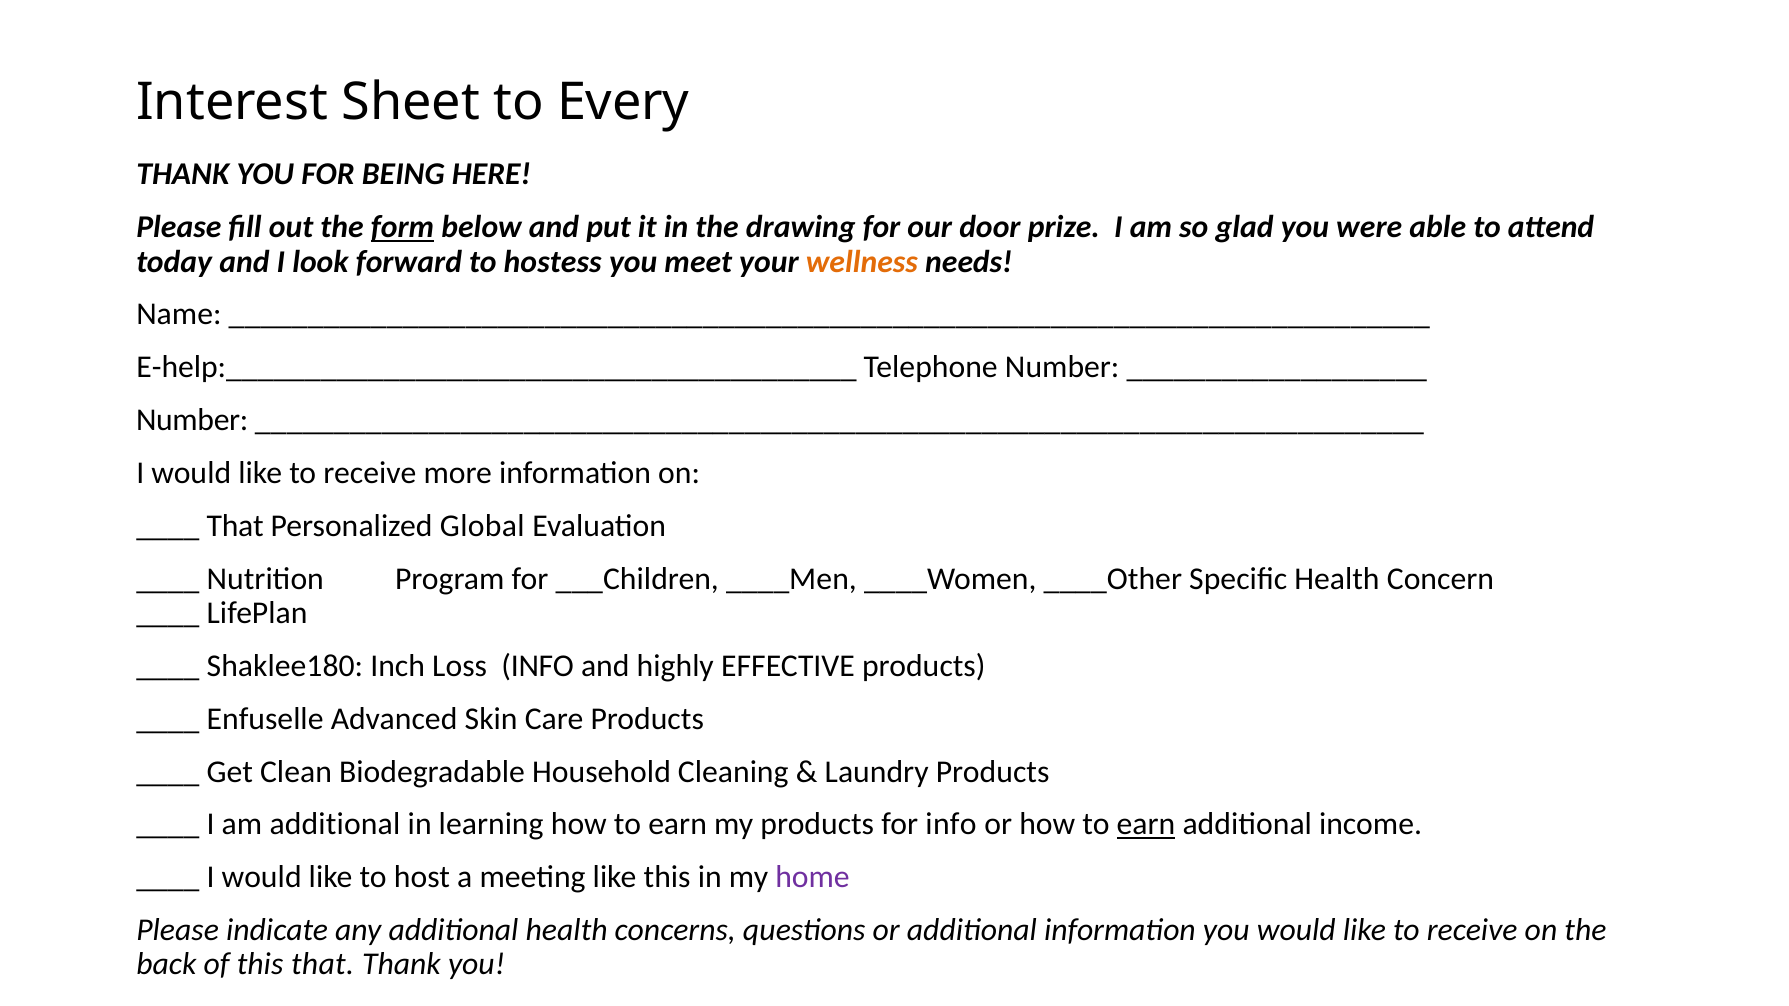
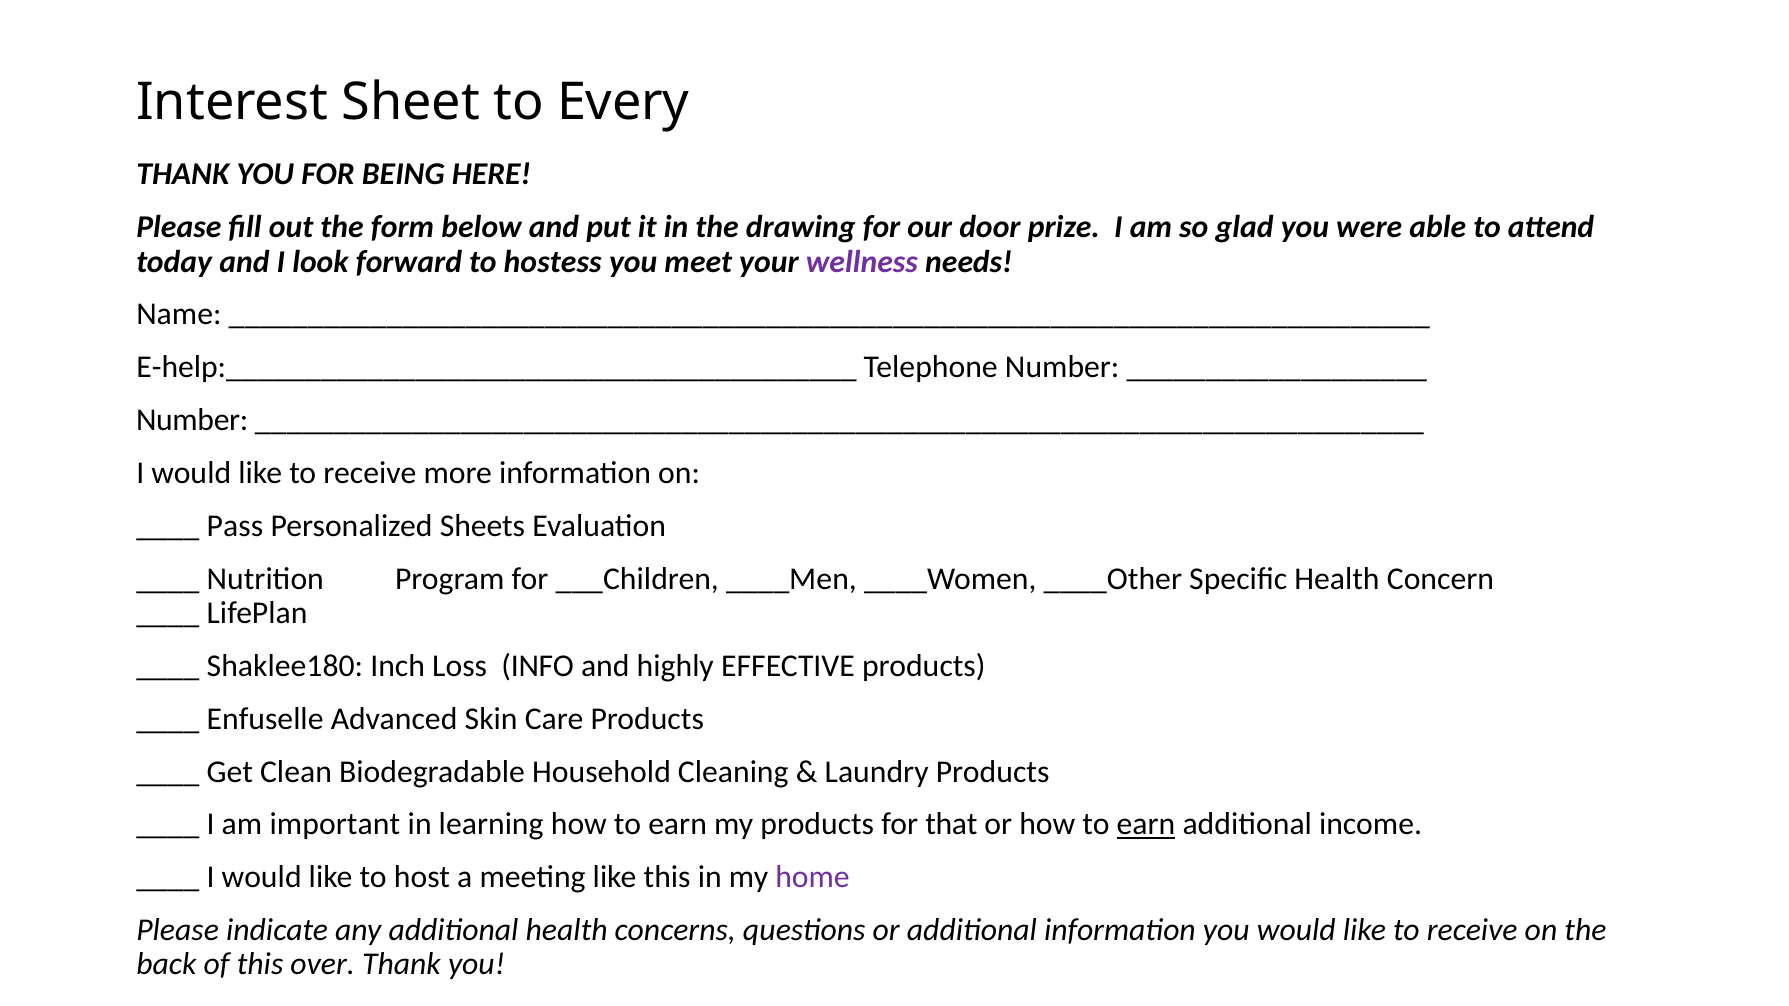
form underline: present -> none (403, 227)
wellness colour: orange -> purple (862, 262)
That: That -> Pass (235, 526)
Global: Global -> Sheets (482, 526)
am additional: additional -> important (335, 825)
for info: info -> that (951, 825)
this that: that -> over (323, 965)
